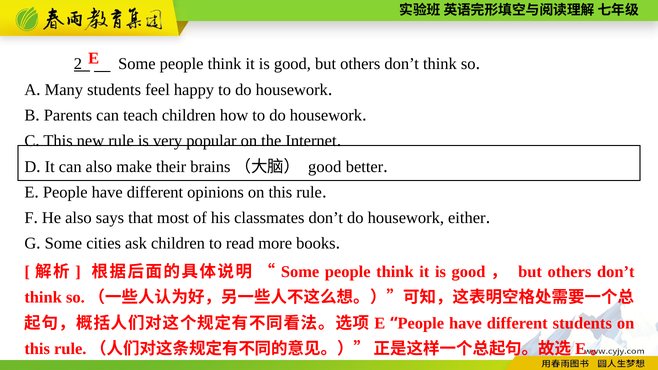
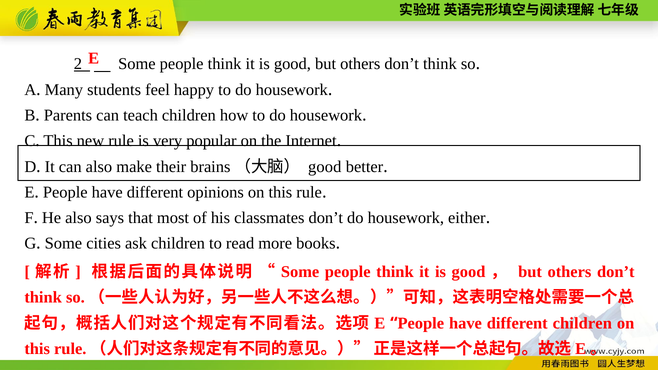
different students: students -> children (582, 323)
